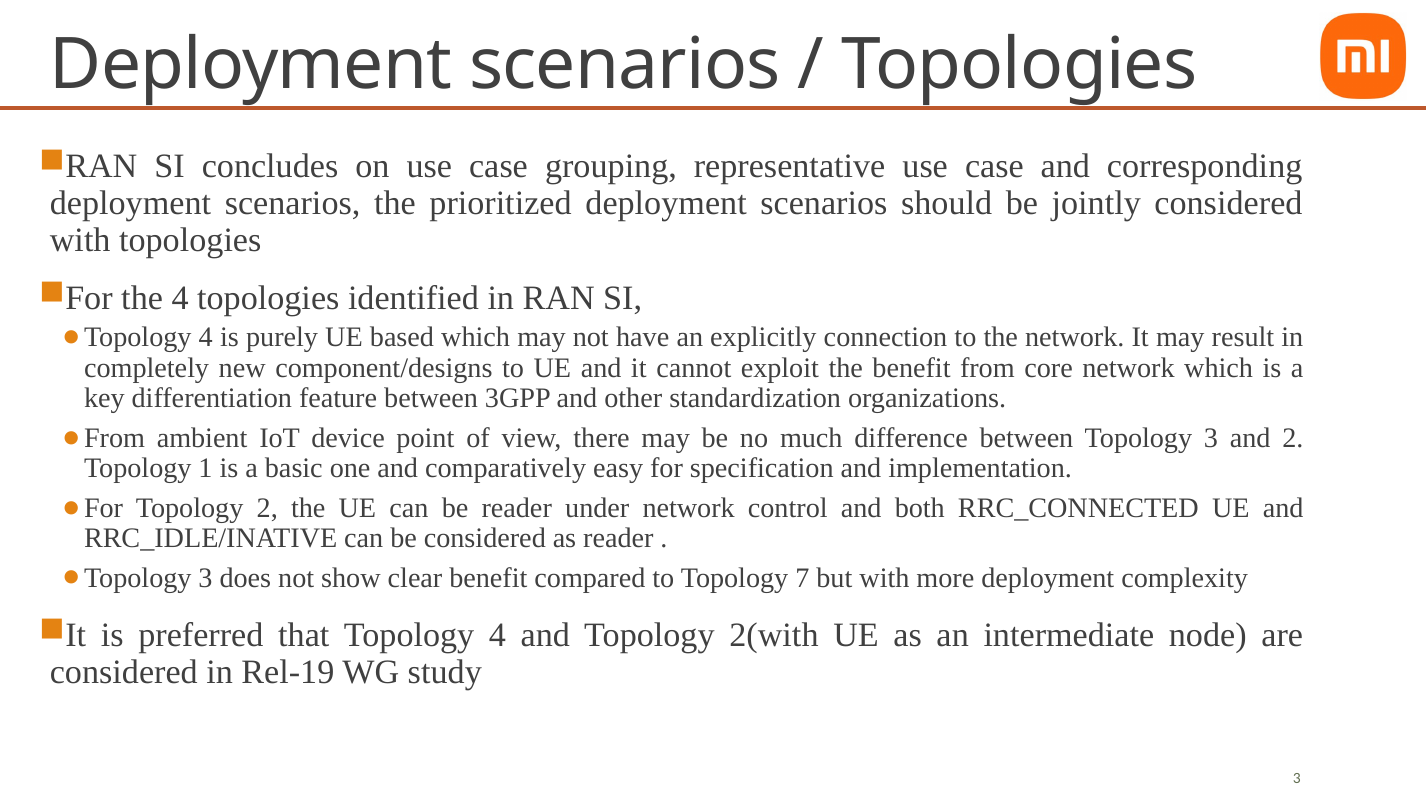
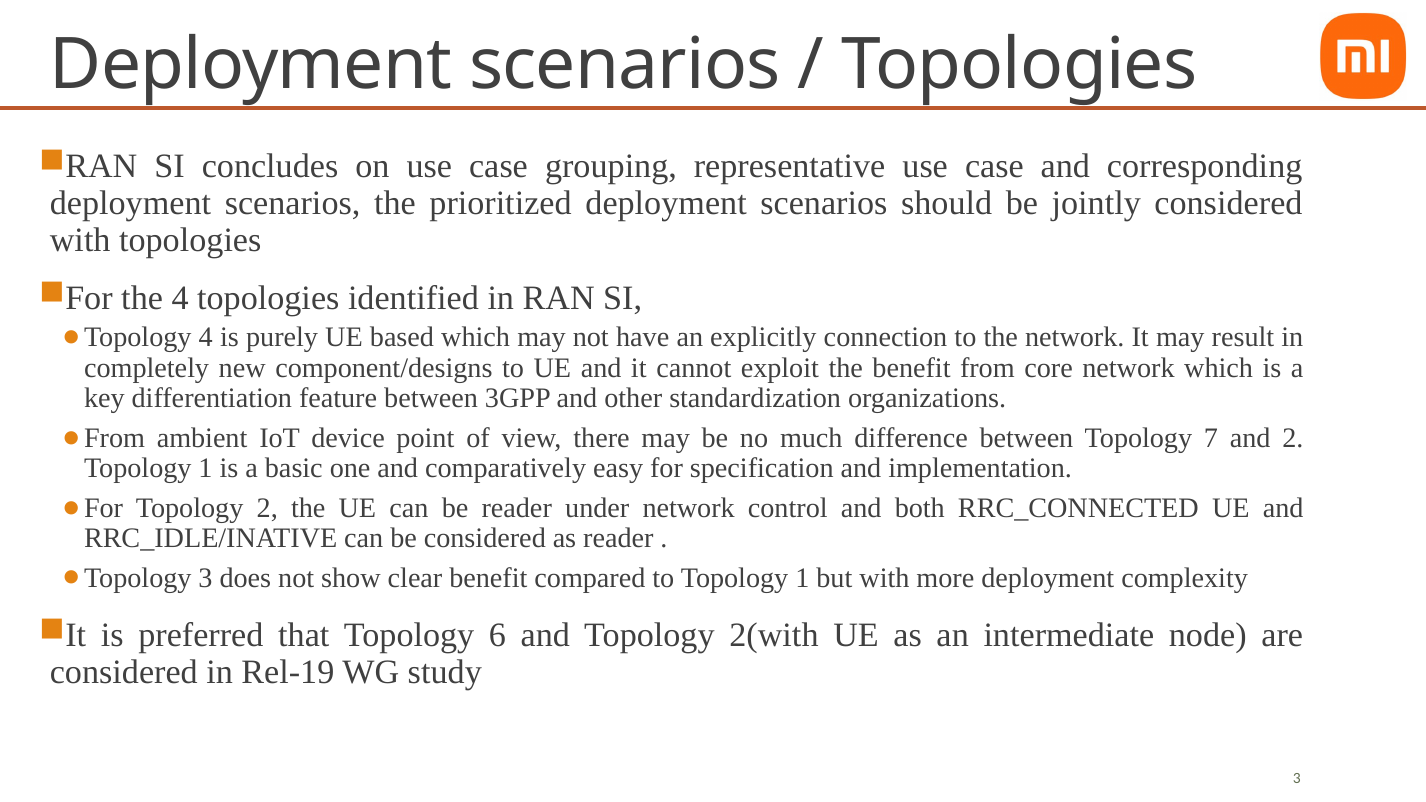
Topology 3: 3 -> 7 (1211, 438)
to Topology 7: 7 -> 1 (802, 578)
Topology 4: 4 -> 6 (498, 635)
